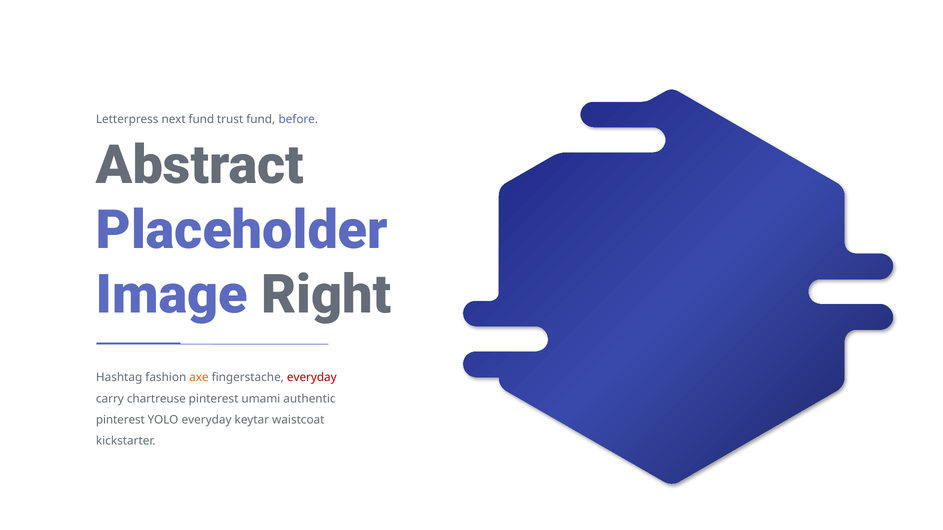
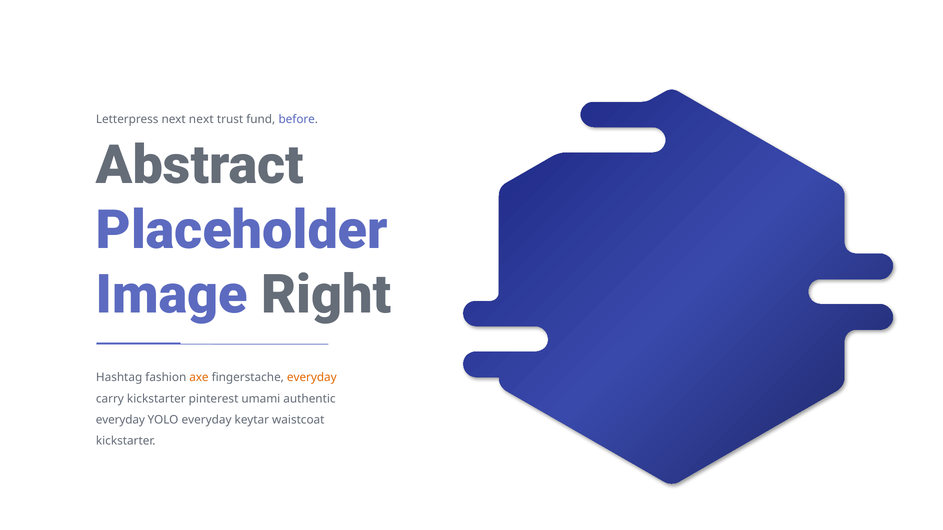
next fund: fund -> next (201, 120)
everyday colour: red -> orange (312, 378)
carry chartreuse: chartreuse -> kickstarter (156, 399)
pinterest: pinterest -> everyday (120, 420)
